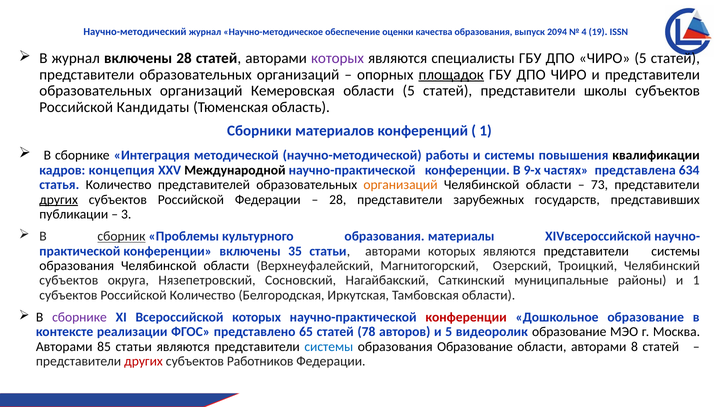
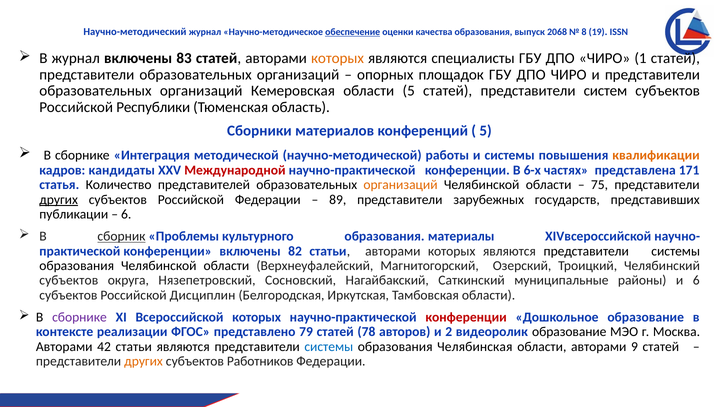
обеспечение underline: none -> present (353, 32)
2094: 2094 -> 2068 (557, 32)
4: 4 -> 8 (584, 32)
включены 28: 28 -> 83 (184, 58)
которых colour: purple -> orange (338, 58)
ЧИРО 5: 5 -> 1 (641, 58)
площадок underline: present -> none (451, 75)
школы: школы -> систем (605, 91)
Кандидаты: Кандидаты -> Республики (153, 107)
1: 1 -> 5 (486, 131)
квалификации colour: black -> orange (656, 155)
концепция: концепция -> кандидаты (122, 170)
Международной colour: black -> red (235, 170)
9-х: 9-х -> 6-х (532, 170)
634: 634 -> 171 (689, 170)
73: 73 -> 75 (599, 185)
28: 28 -> 89 (338, 199)
3: 3 -> 6 (126, 214)
35: 35 -> 82 (295, 251)
и 1: 1 -> 6 (696, 280)
Российской Количество: Количество -> Дисциплин (203, 295)
65: 65 -> 79 (306, 332)
и 5: 5 -> 2 (449, 332)
85: 85 -> 42 (104, 346)
образования Образование: Образование -> Челябинская (475, 346)
8: 8 -> 9 (634, 346)
других colour: red -> orange (144, 361)
